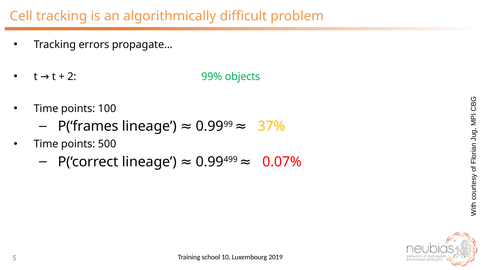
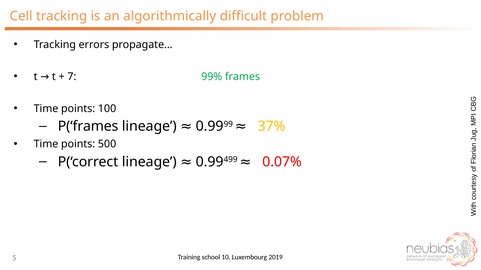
2: 2 -> 7 (72, 77)
objects: objects -> frames (243, 77)
